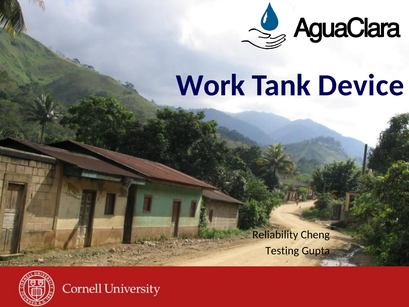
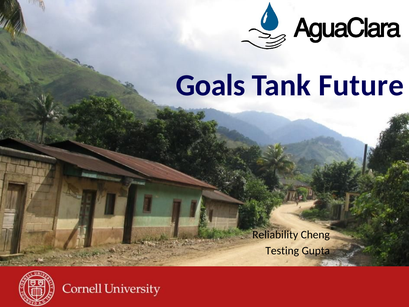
Work: Work -> Goals (211, 85)
Device: Device -> Future (361, 85)
